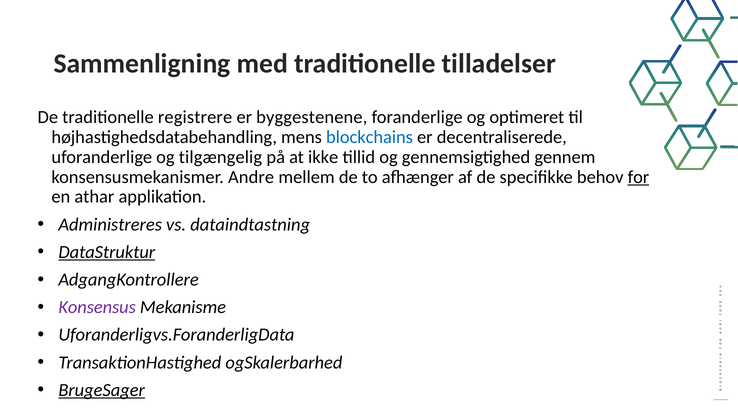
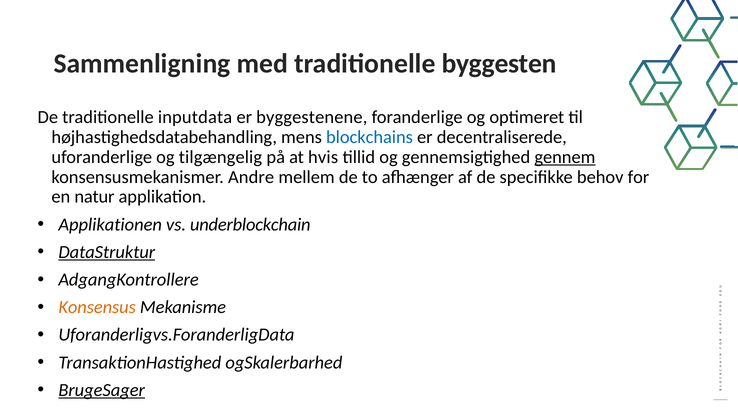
tilladelser: tilladelser -> byggesten (499, 64)
registrere: registrere -> inputdata (195, 117)
ikke: ikke -> hvis (323, 157)
gennem underline: none -> present (565, 157)
for underline: present -> none (638, 177)
athar: athar -> natur (94, 197)
Administreres: Administreres -> Applikationen (110, 225)
dataindtastning: dataindtastning -> underblockchain (250, 225)
Konsensus colour: purple -> orange (97, 307)
